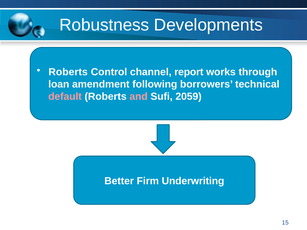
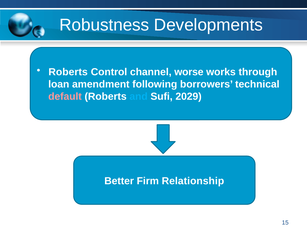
report: report -> worse (189, 72)
and colour: pink -> light blue (139, 97)
2059: 2059 -> 2029 (189, 97)
Underwriting: Underwriting -> Relationship (193, 181)
